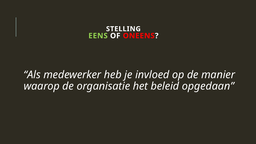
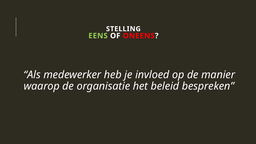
opgedaan: opgedaan -> bespreken (208, 86)
